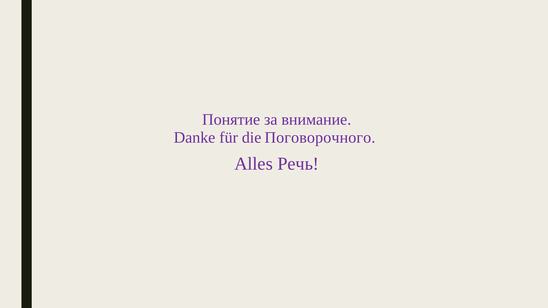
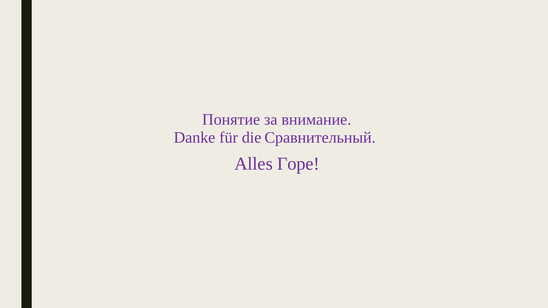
Поговорочного: Поговорочного -> Сравнительный (320, 138)
Речь: Речь -> Горе (298, 164)
